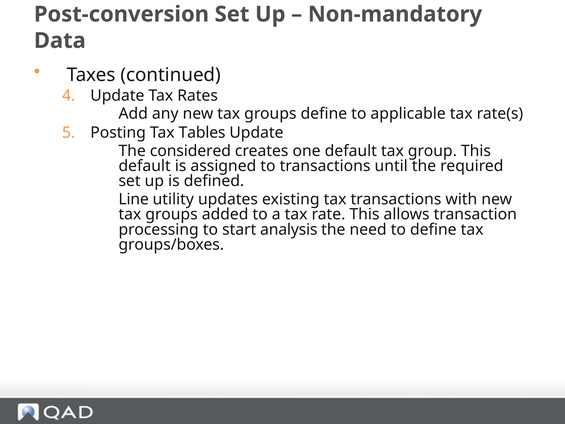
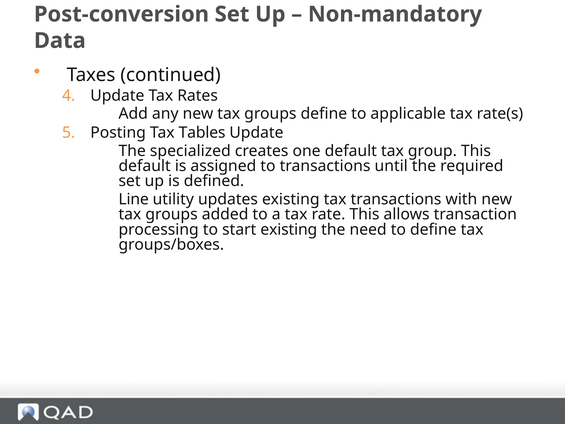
considered: considered -> specialized (190, 151)
start analysis: analysis -> existing (289, 229)
